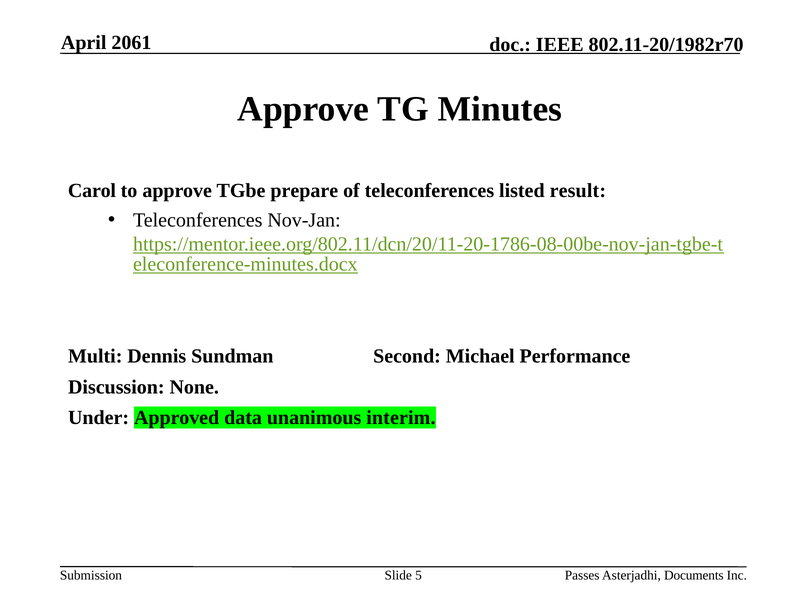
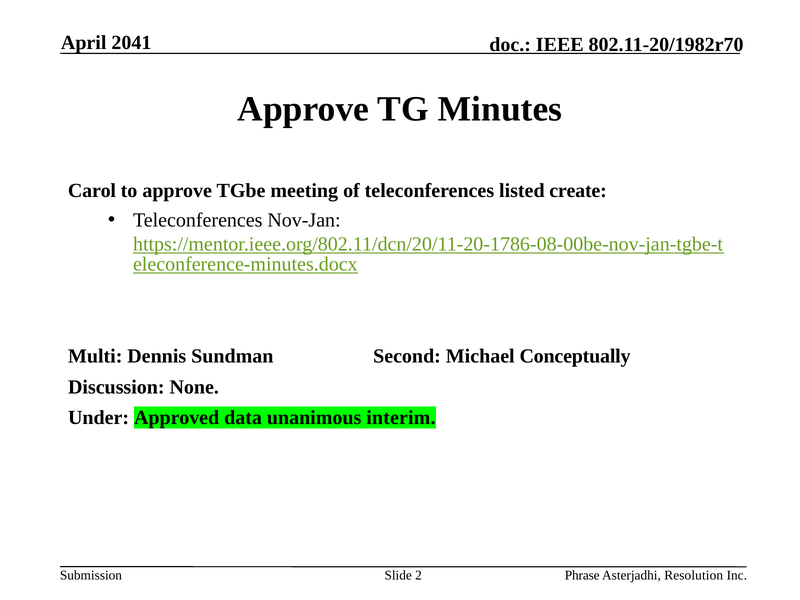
2061: 2061 -> 2041 (131, 42)
prepare: prepare -> meeting (304, 191)
result: result -> create (578, 191)
Performance: Performance -> Conceptually (575, 356)
5: 5 -> 2 (419, 575)
Passes: Passes -> Phrase (582, 575)
Documents: Documents -> Resolution (694, 575)
